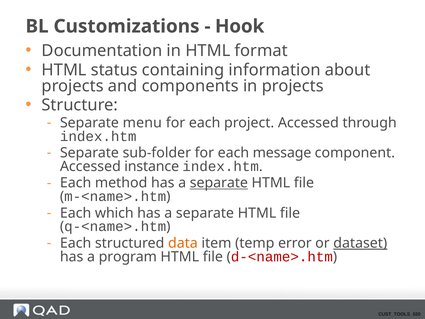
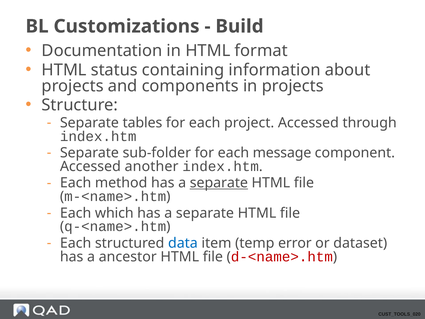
Hook: Hook -> Build (240, 26)
menu: menu -> tables (142, 123)
instance: instance -> another (152, 166)
data colour: orange -> blue (183, 243)
dataset underline: present -> none (360, 243)
program: program -> ancestor (128, 256)
